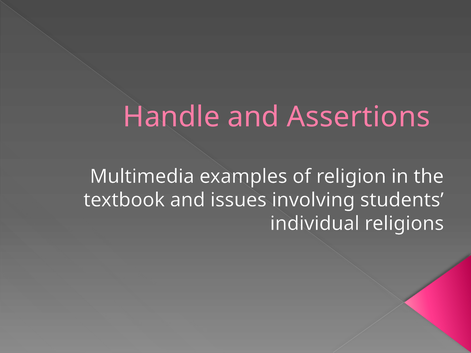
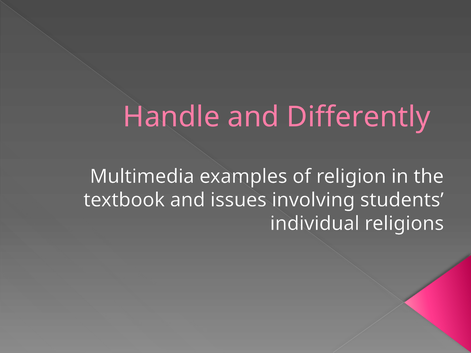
Assertions: Assertions -> Differently (359, 117)
